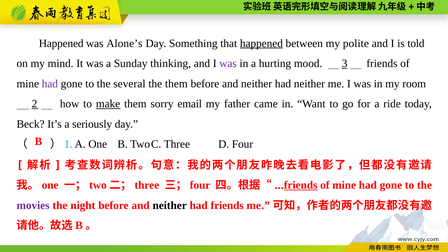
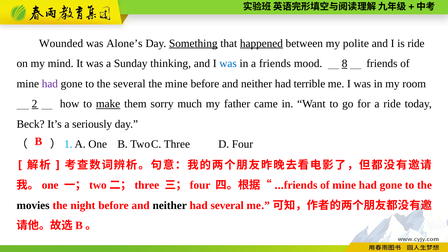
Happened: Happened -> Wounded (61, 43)
Something underline: none -> present (193, 43)
is told: told -> ride (416, 43)
was colour: purple -> blue (228, 64)
a hurting: hurting -> friends (275, 64)
3: 3 -> 8 (345, 64)
the them: them -> mine (176, 84)
had neither: neither -> terrible (309, 84)
email: email -> much (190, 104)
friends underline: present -> none (301, 185)
movies colour: purple -> black (33, 205)
had friends: friends -> several (227, 205)
